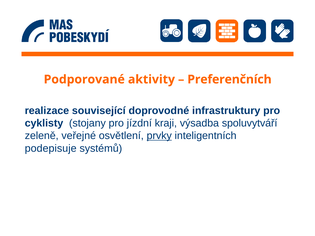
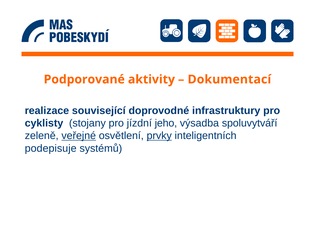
Preferenčních: Preferenčních -> Dokumentací (229, 79)
kraji: kraji -> jeho (166, 123)
veřejné underline: none -> present (79, 136)
